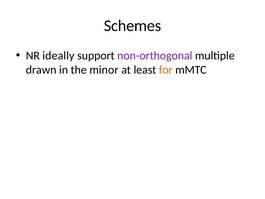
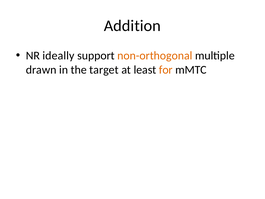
Schemes: Schemes -> Addition (132, 26)
non-orthogonal colour: purple -> orange (155, 56)
minor: minor -> target (104, 70)
